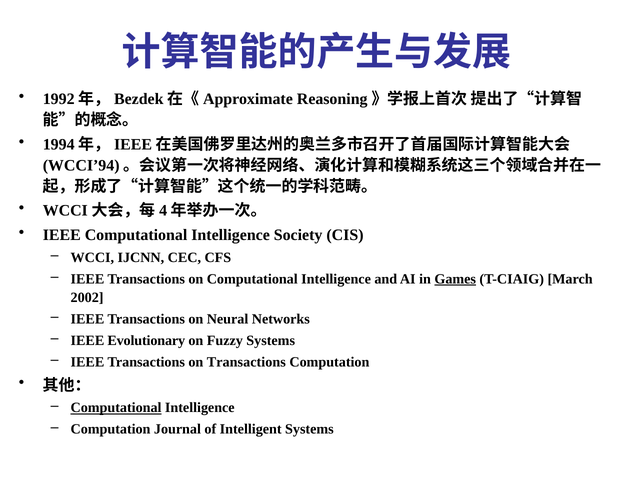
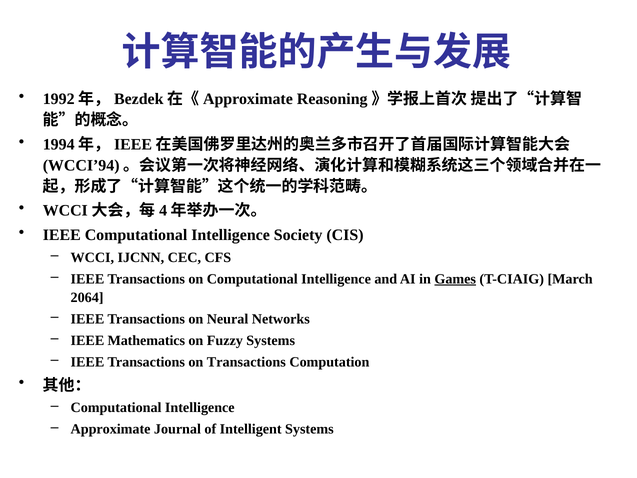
2002: 2002 -> 2064 (87, 297)
Evolutionary: Evolutionary -> Mathematics (146, 340)
Computational underline: present -> none (116, 408)
Computation: Computation -> Approximate (111, 429)
